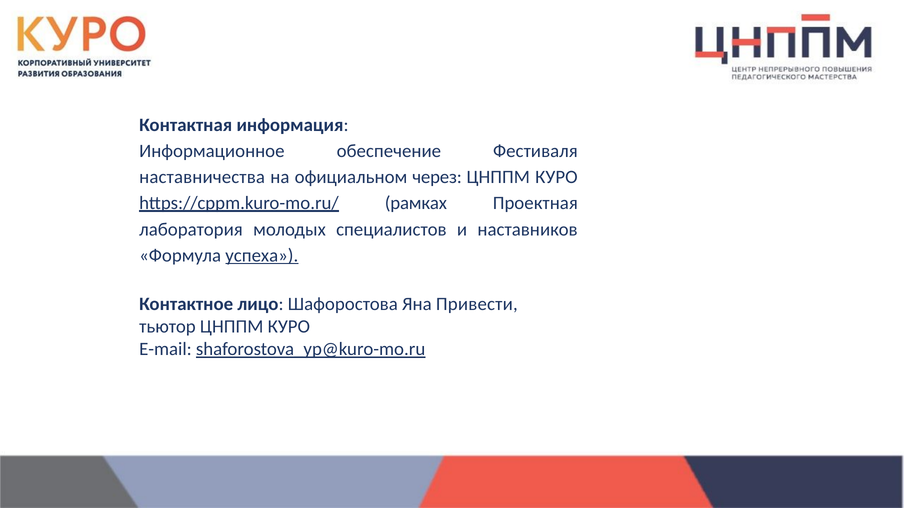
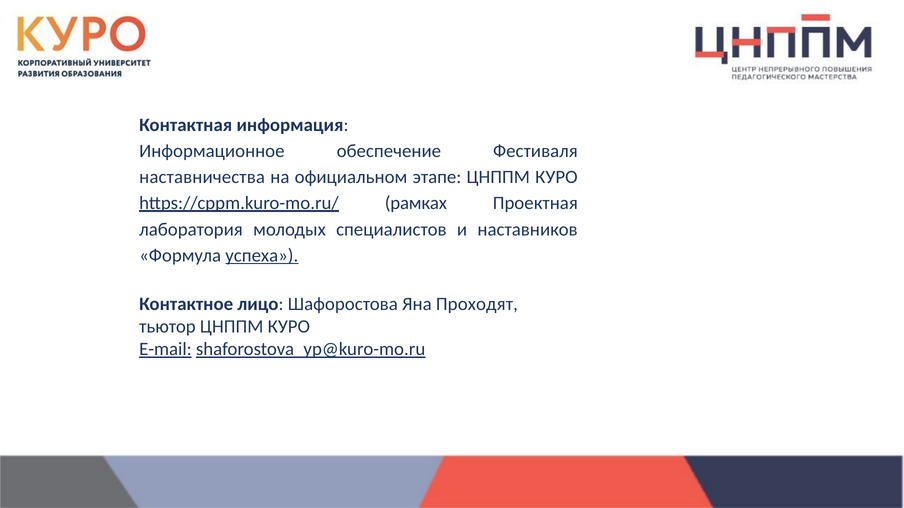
через: через -> этапе (437, 177)
Привести: Привести -> Проходят (477, 304)
E-mail underline: none -> present (165, 349)
